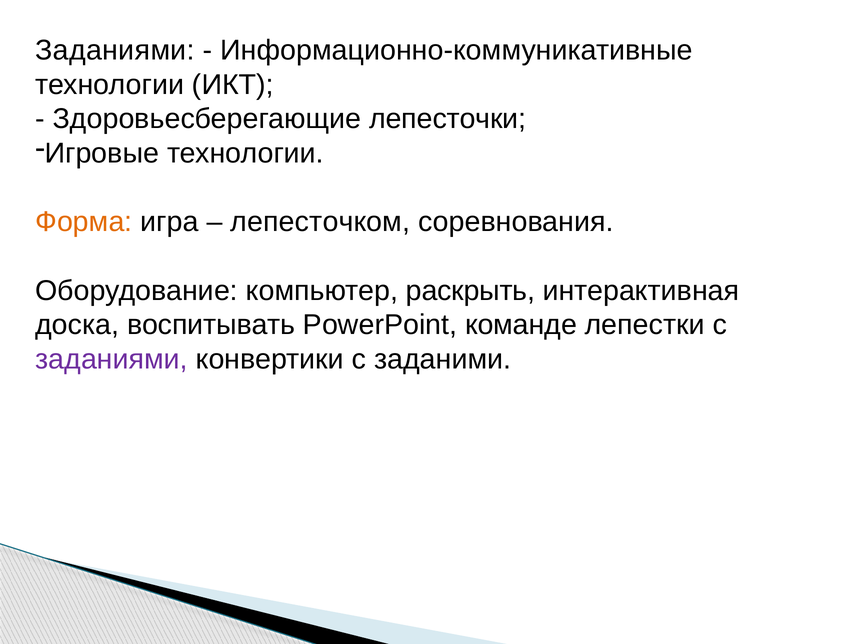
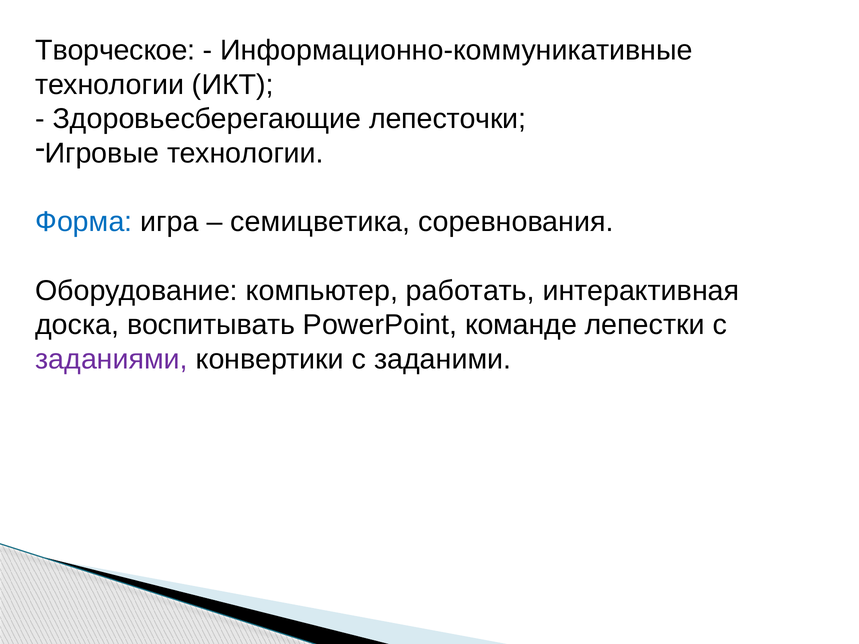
Заданиями: Заданиями -> Творческое (115, 50)
Форма colour: orange -> blue (84, 222)
лепесточком: лепесточком -> семицветика (320, 222)
раскрыть: раскрыть -> работать (470, 291)
